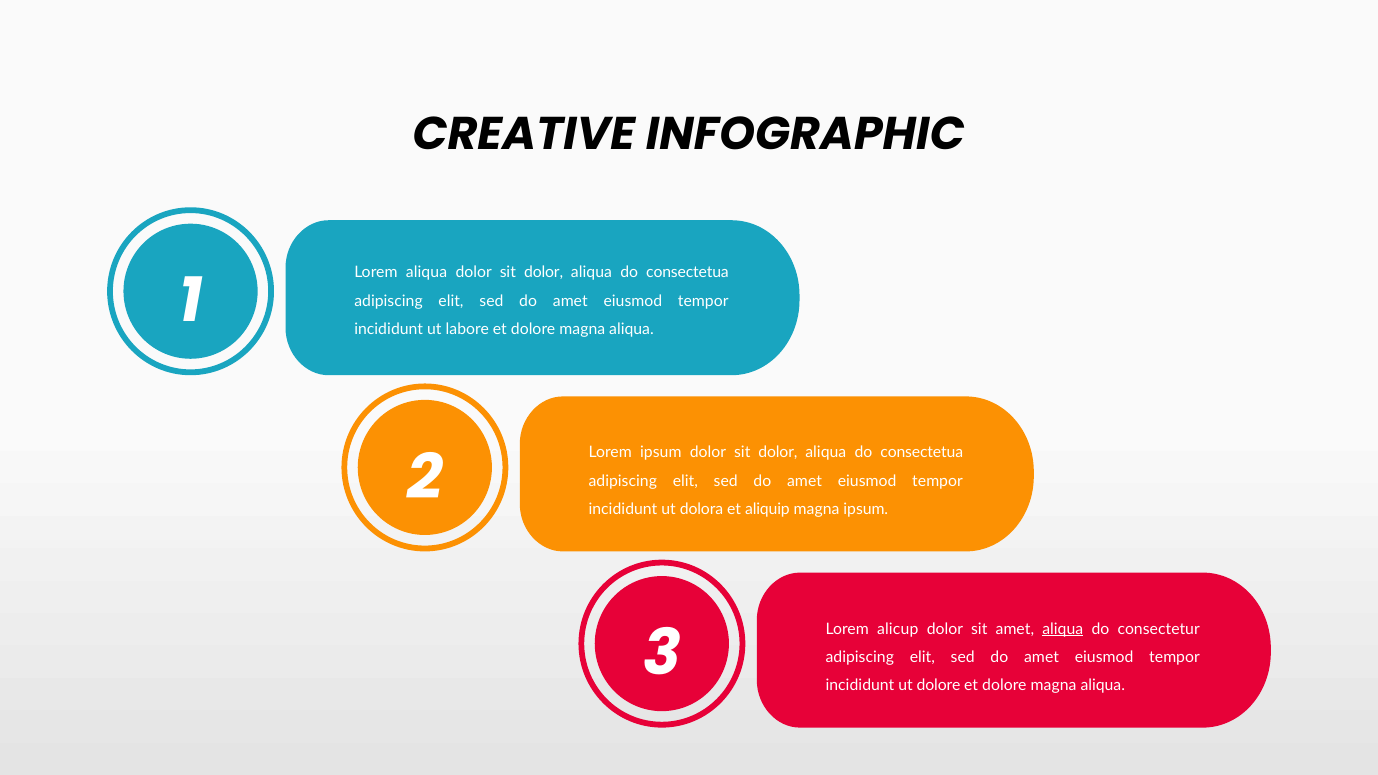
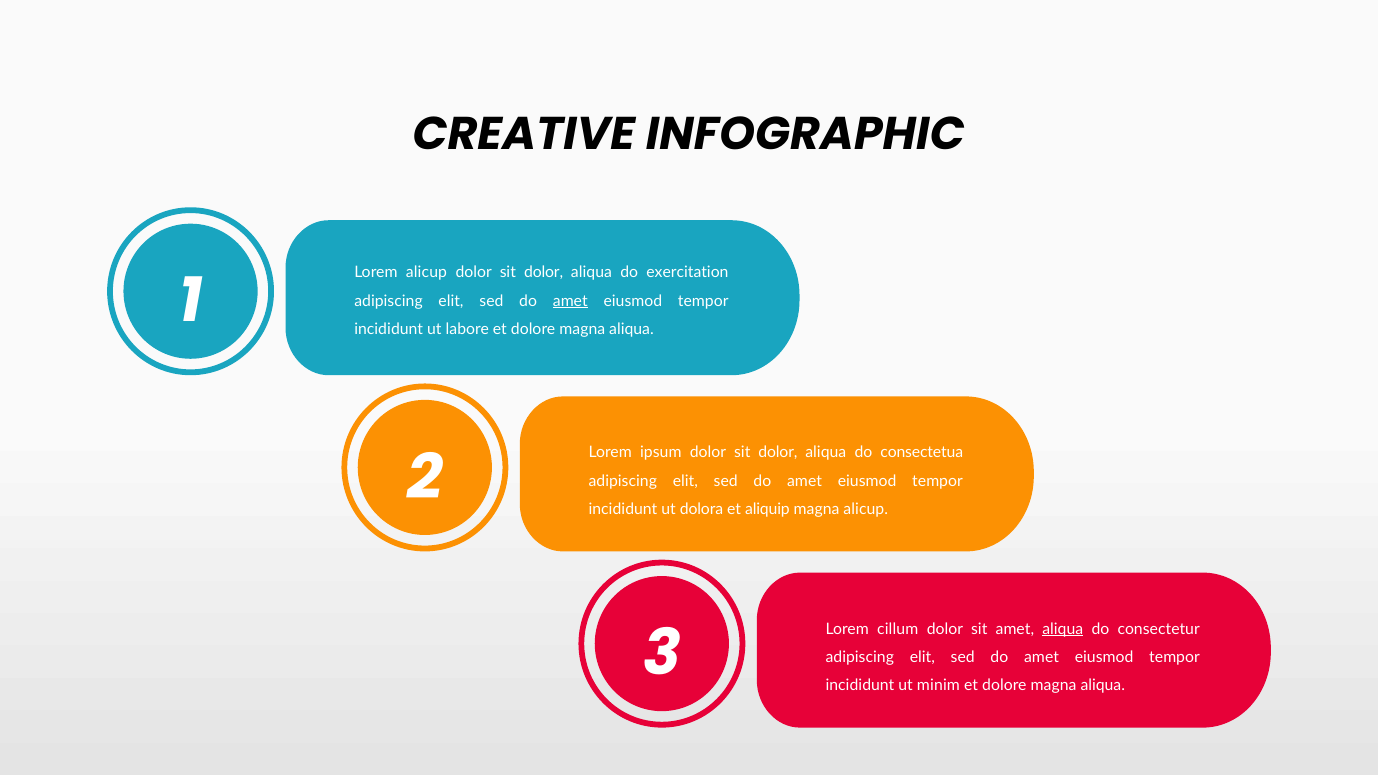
Lorem aliqua: aliqua -> alicup (426, 272)
consectetua: consectetua -> exercitation (687, 272)
amet underline: none -> present (570, 301)
magna ipsum: ipsum -> alicup (866, 510)
alicup: alicup -> cillum (898, 629)
ut dolore: dolore -> minim (938, 686)
